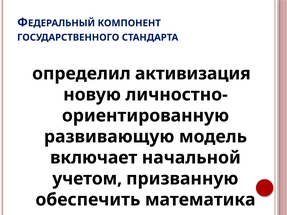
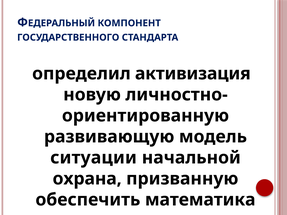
включает: включает -> ситуации (94, 158)
учетом: учетом -> охрана (87, 179)
